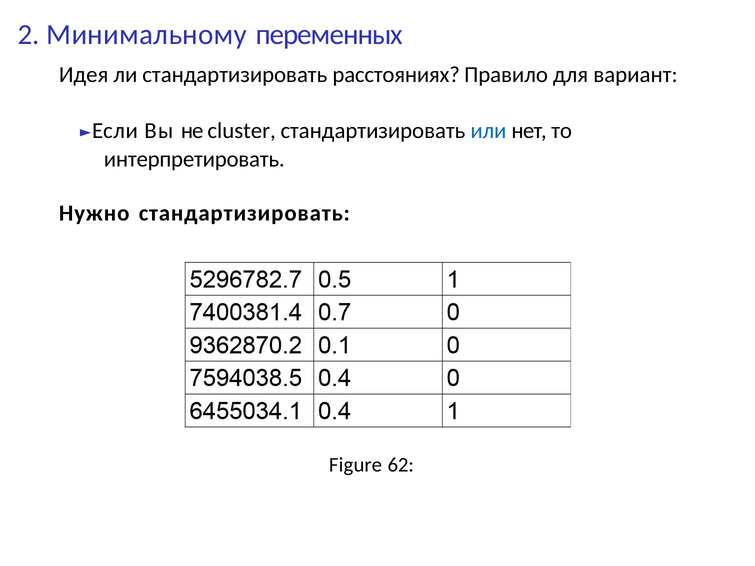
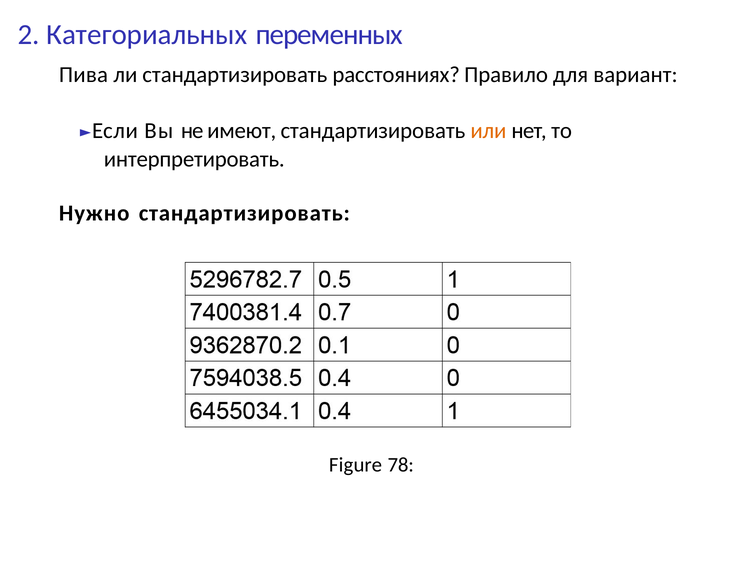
Минимальному: Минимальному -> Категориальных (147, 35)
Идея: Идея -> Пива (83, 75)
cluster: cluster -> имеют (242, 131)
или colour: blue -> orange (488, 131)
62: 62 -> 78 (401, 465)
